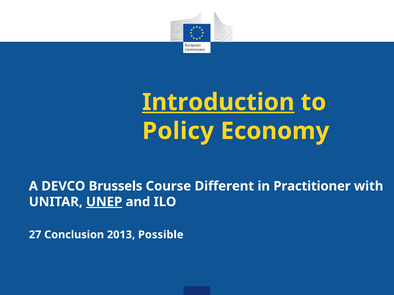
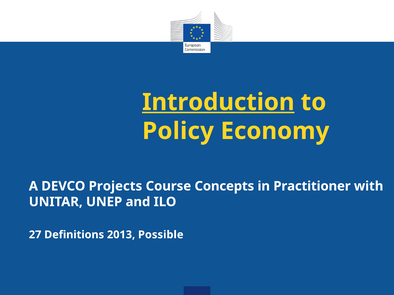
Brussels: Brussels -> Projects (115, 186)
Different: Different -> Concepts (224, 186)
UNEP underline: present -> none (104, 202)
Conclusion: Conclusion -> Definitions (74, 235)
